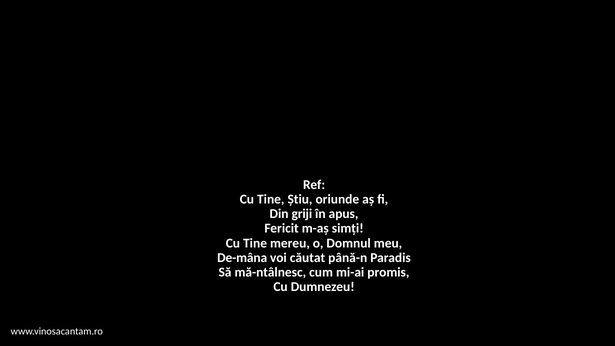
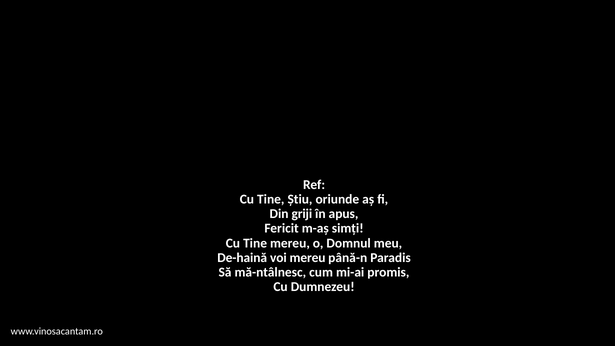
De-mâna: De-mâna -> De-haină (242, 258)
voi căutat: căutat -> mereu (308, 258)
